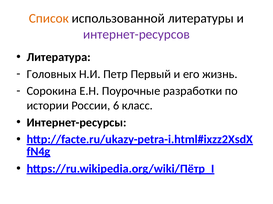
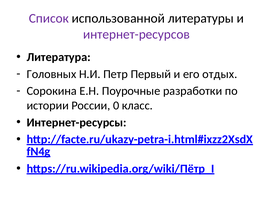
Список colour: orange -> purple (49, 18)
жизнь: жизнь -> отдых (220, 74)
6: 6 -> 0 (116, 106)
